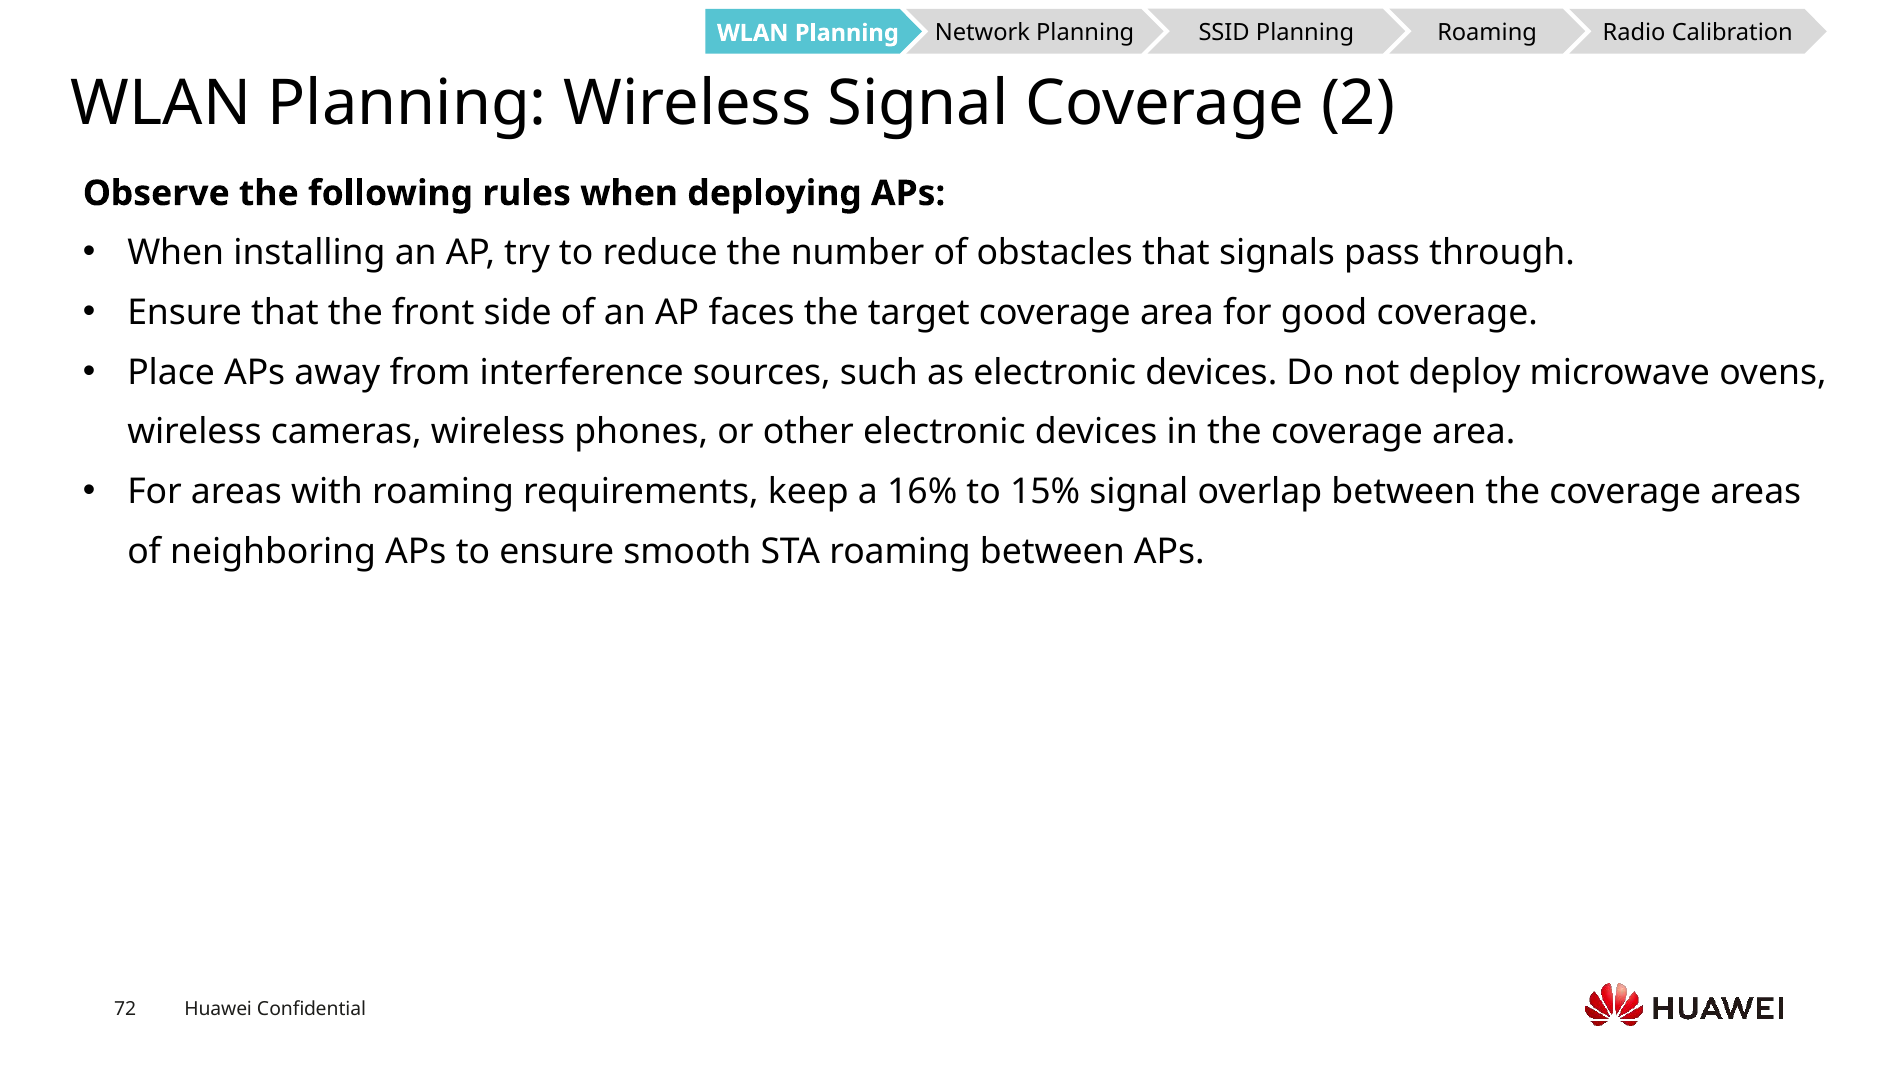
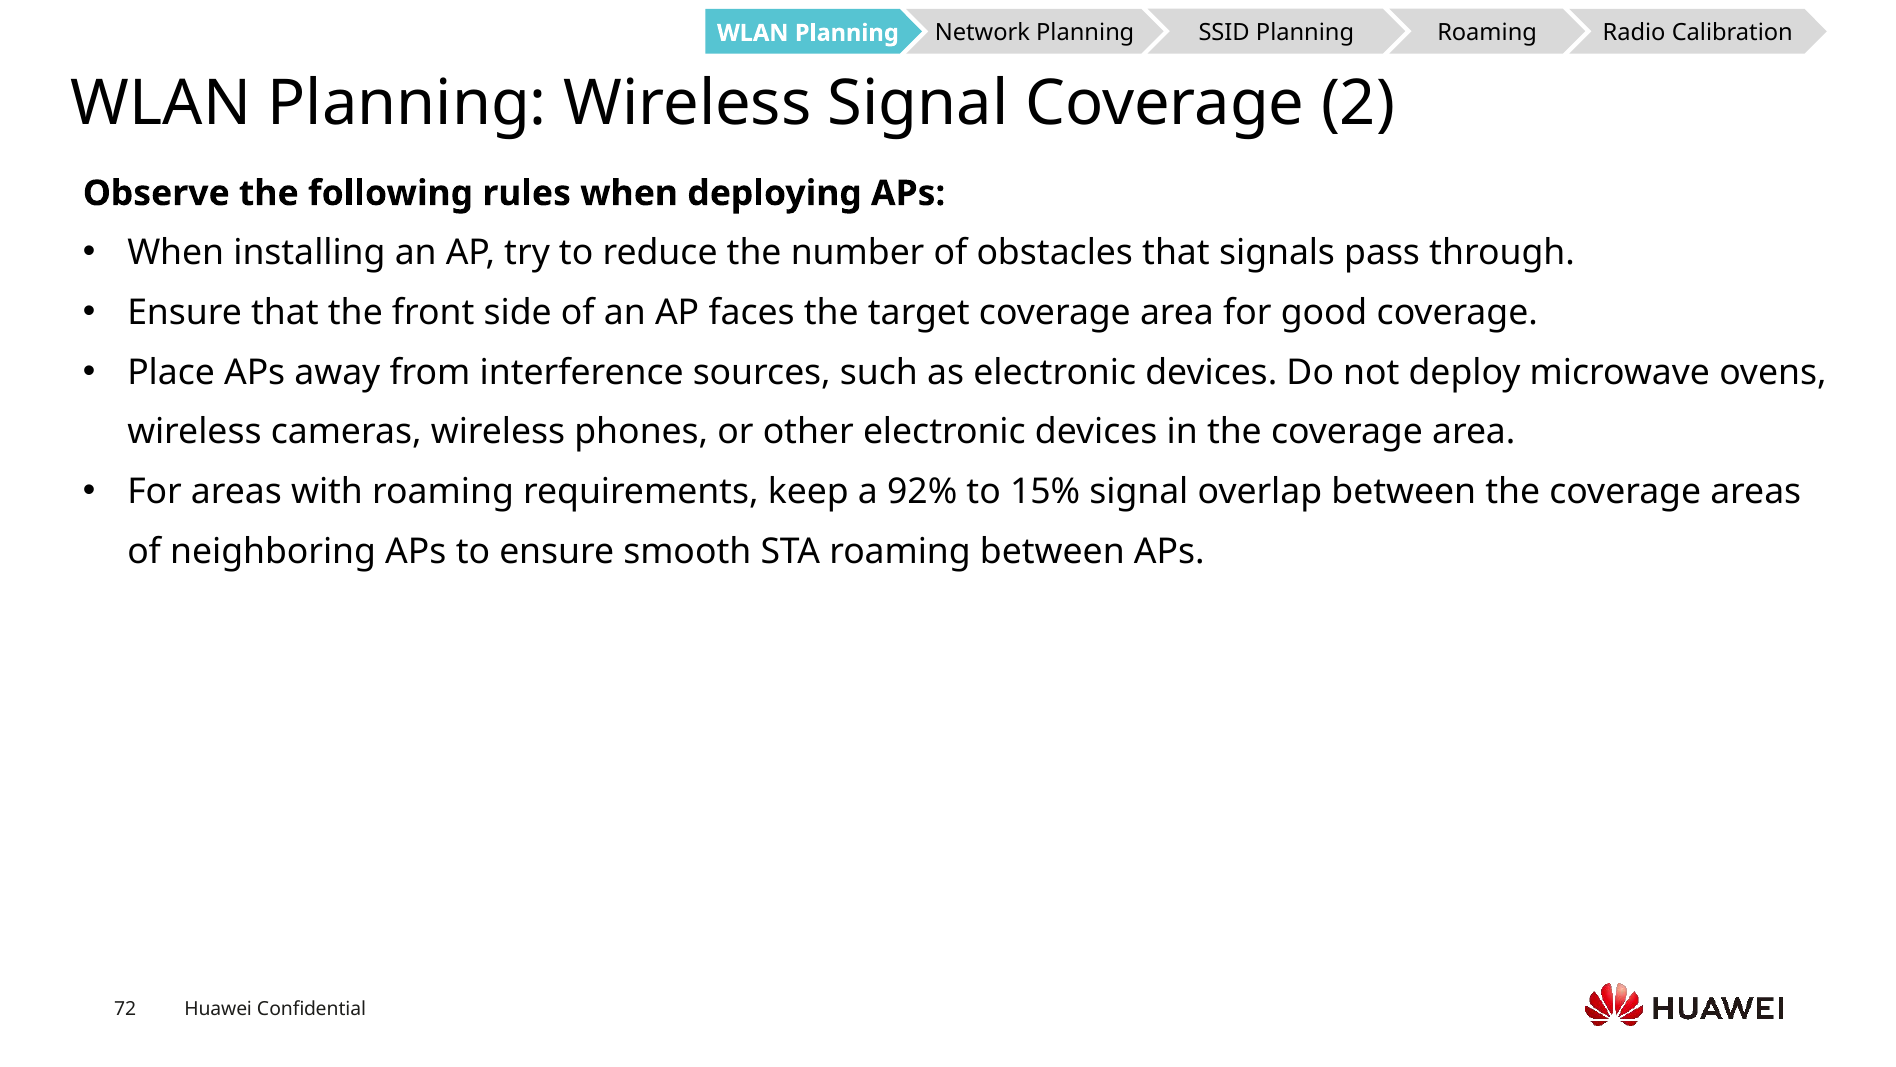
16%: 16% -> 92% (922, 492)
